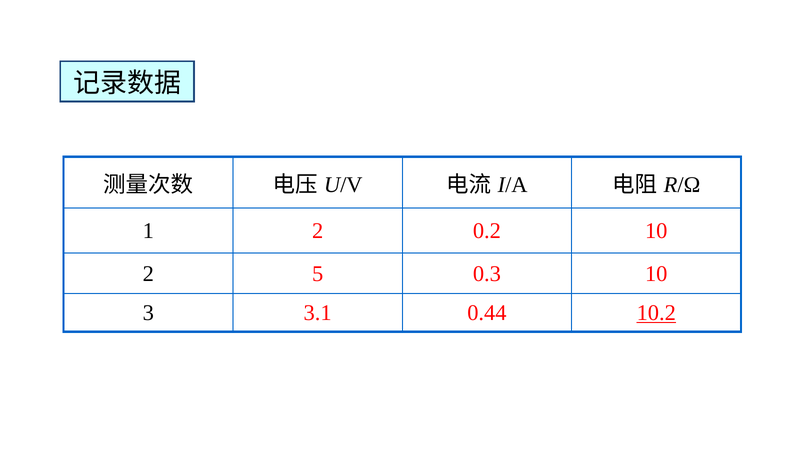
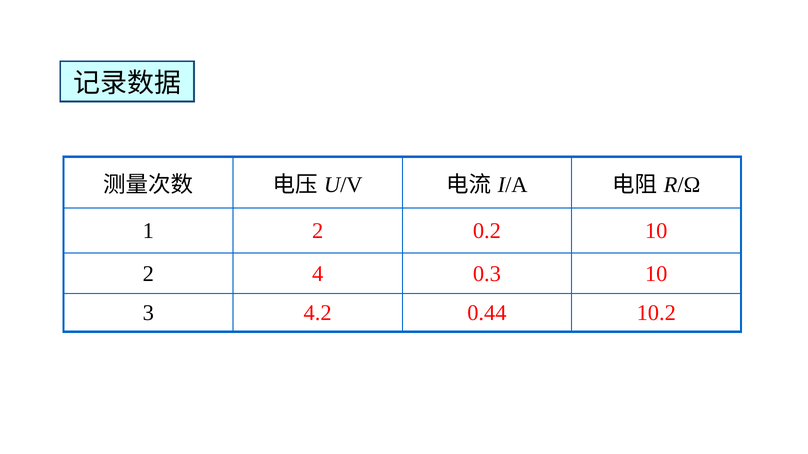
5: 5 -> 4 (318, 274)
3.1: 3.1 -> 4.2 (318, 313)
10.2 underline: present -> none (656, 313)
